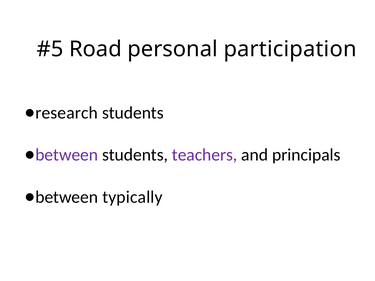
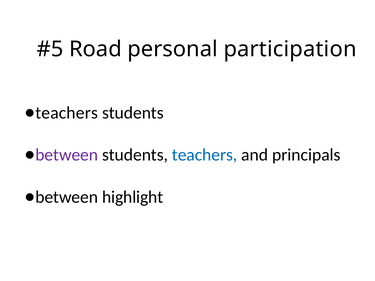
research: research -> teachers (67, 113)
teachers colour: purple -> blue (205, 155)
typically: typically -> highlight (133, 197)
